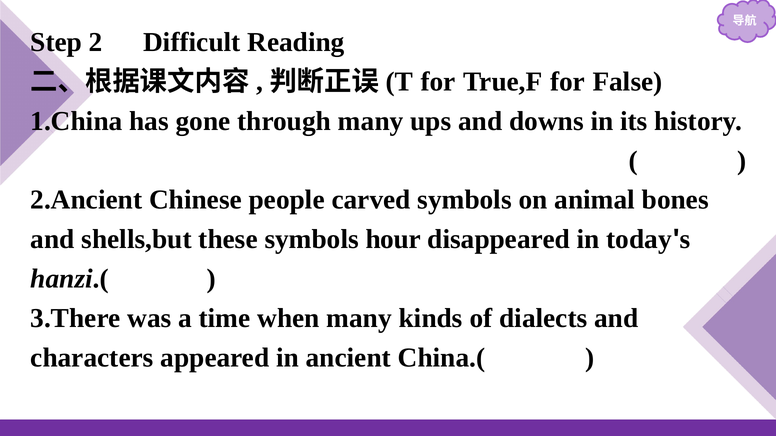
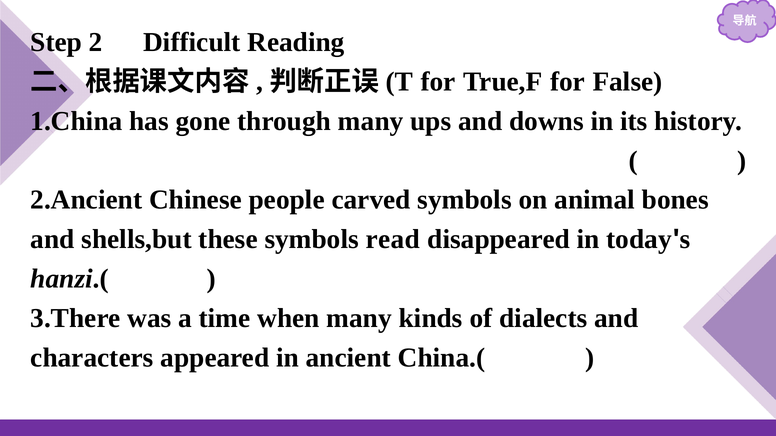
hour: hour -> read (393, 240)
